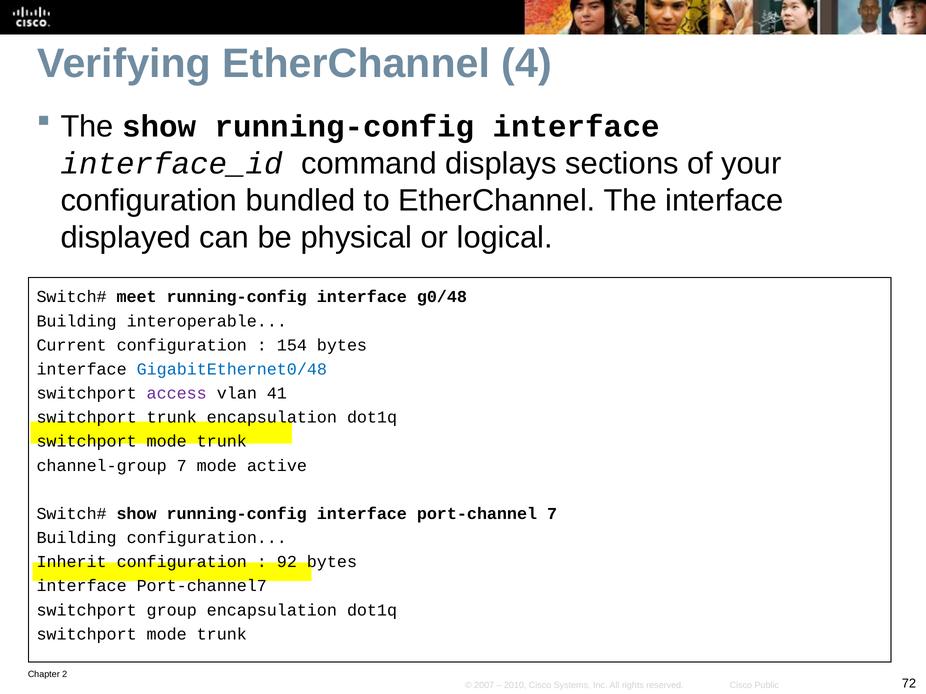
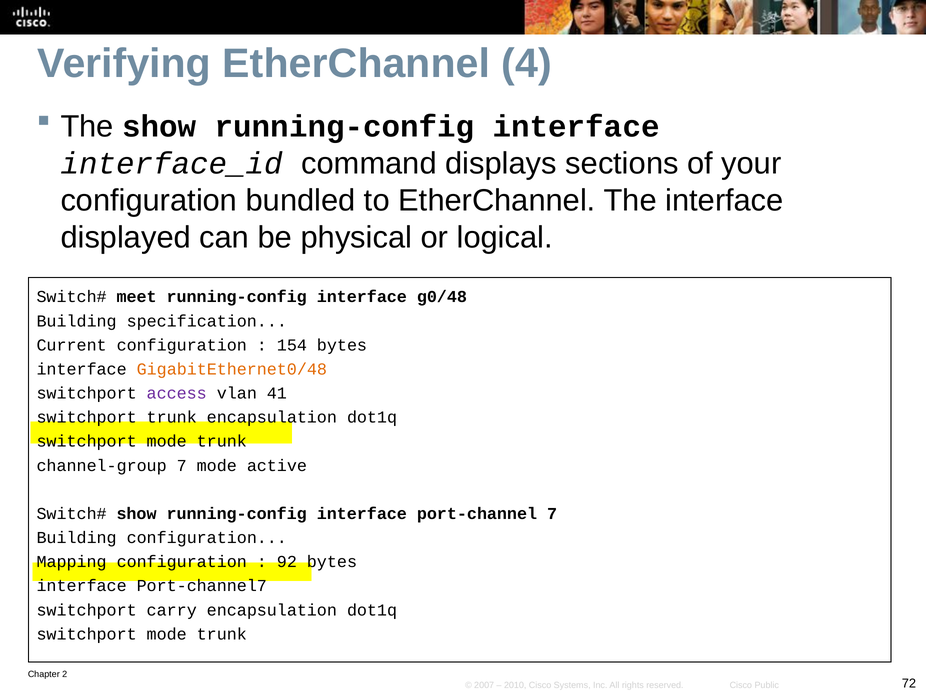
interoperable: interoperable -> specification (207, 321)
GigabitEthernet0/48 colour: blue -> orange (232, 369)
Inherit: Inherit -> Mapping (72, 562)
group: group -> carry (172, 610)
